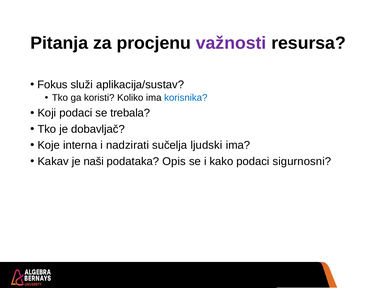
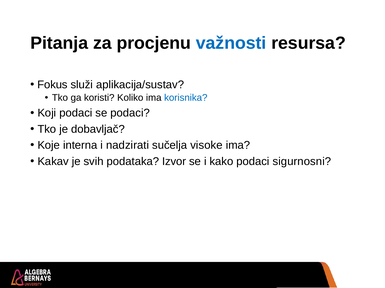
važnosti colour: purple -> blue (231, 43)
se trebala: trebala -> podaci (130, 113)
ljudski: ljudski -> visoke (206, 146)
naši: naši -> svih (94, 162)
Opis: Opis -> Izvor (174, 162)
